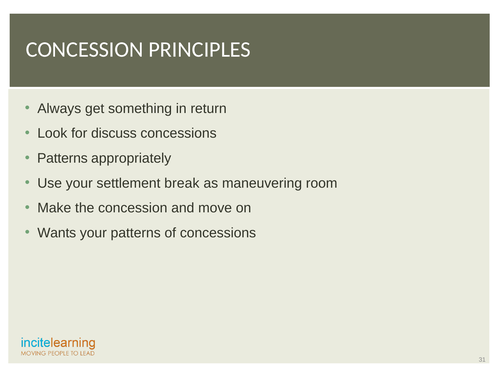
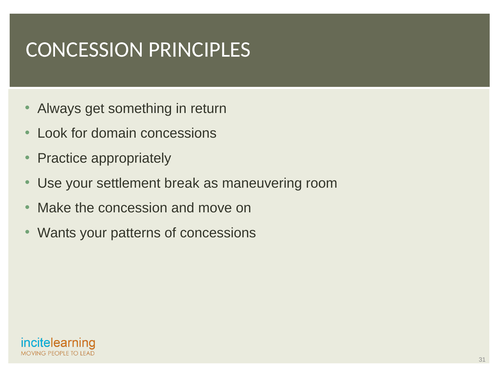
discuss: discuss -> domain (114, 134)
Patterns: Patterns -> Practice (62, 158)
